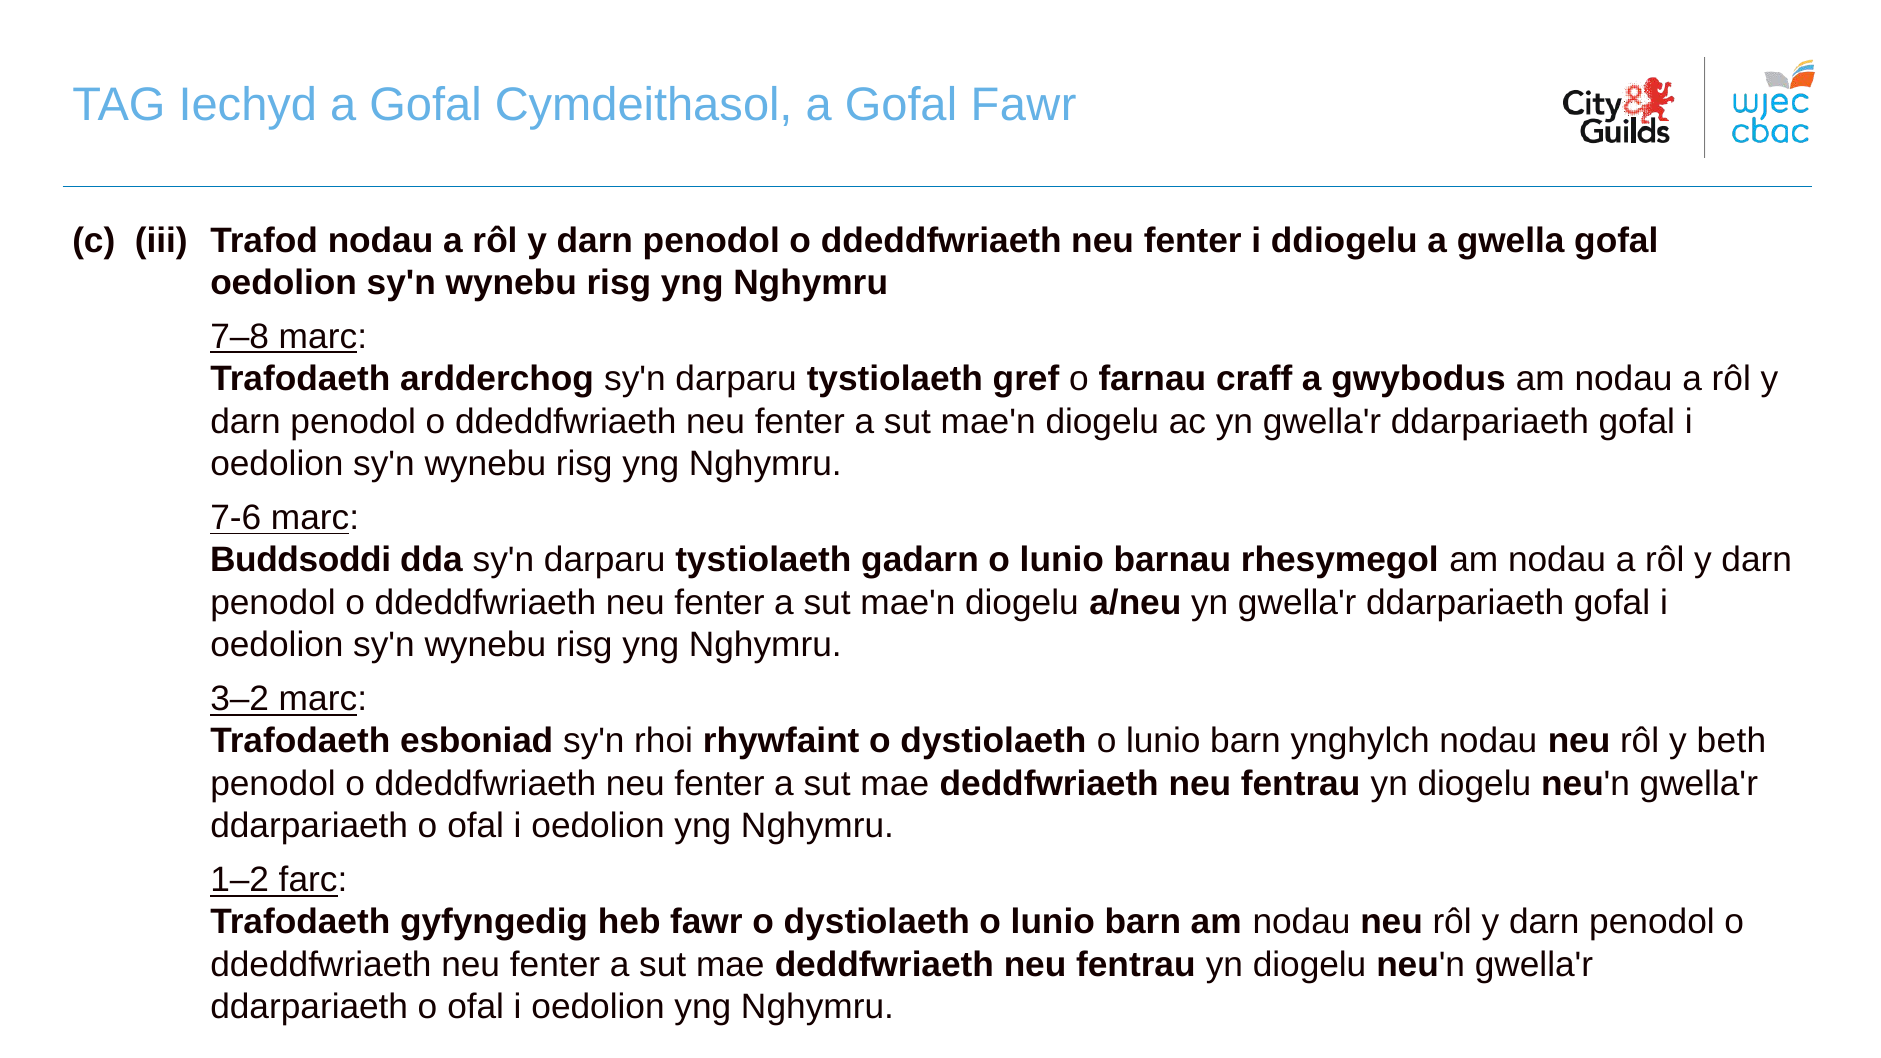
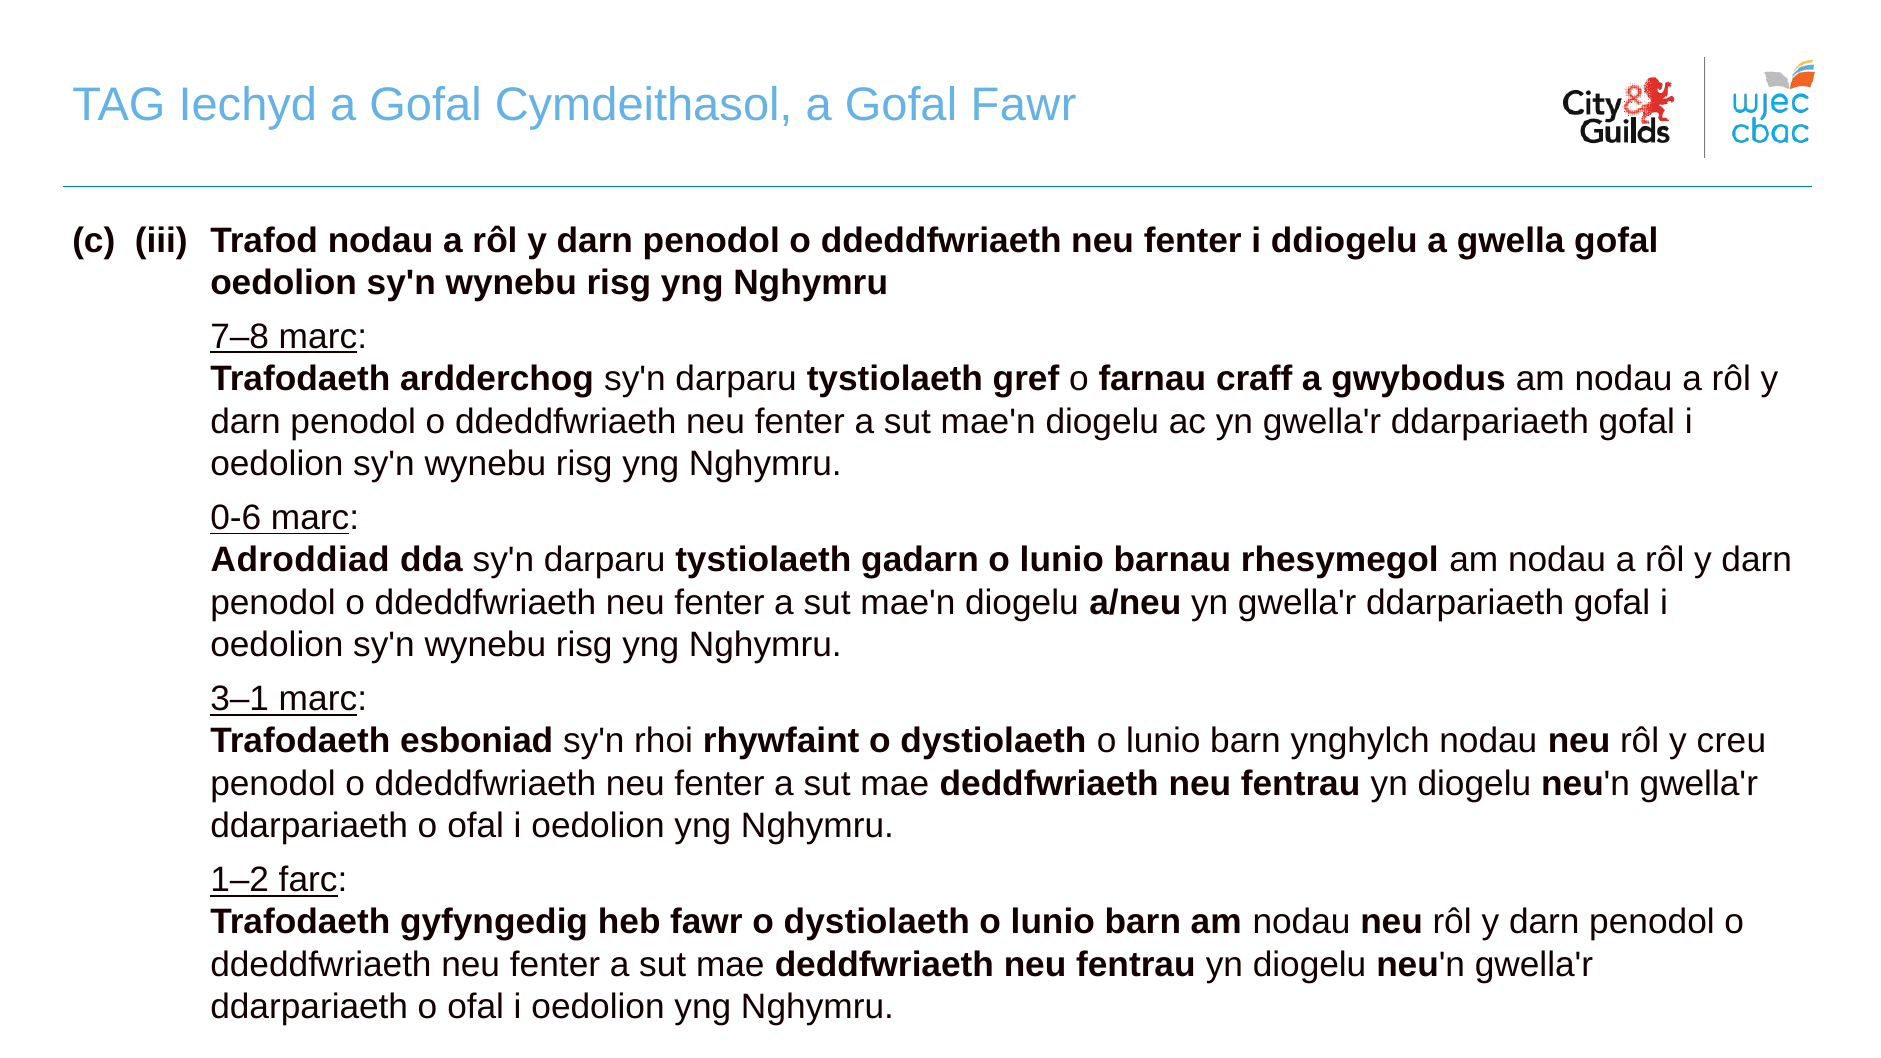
7-6: 7-6 -> 0-6 (236, 518)
Buddsoddi: Buddsoddi -> Adroddiad (300, 560)
3–2: 3–2 -> 3–1 (240, 699)
beth: beth -> creu (1731, 741)
